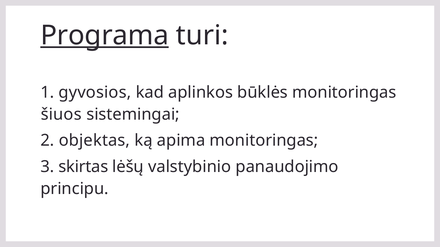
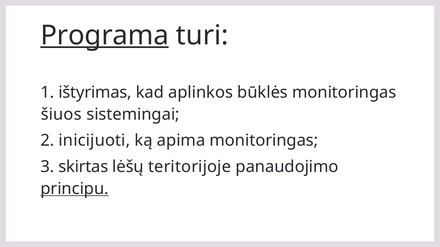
gyvosios: gyvosios -> ištyrimas (95, 93)
objektas: objektas -> inicijuoti (94, 141)
valstybinio: valstybinio -> teritorijoje (190, 167)
principu underline: none -> present (75, 189)
